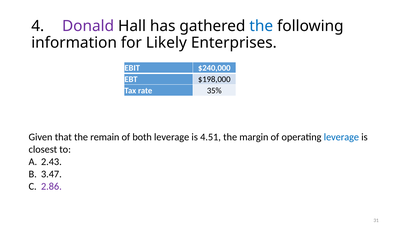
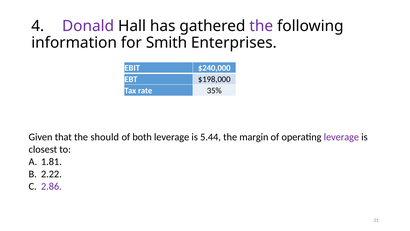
the colour: blue -> purple (261, 26)
Likely: Likely -> Smith (166, 43)
remain: remain -> should (105, 137)
4.51: 4.51 -> 5.44 (211, 137)
leverage colour: blue -> purple (341, 137)
2.43: 2.43 -> 1.81 (51, 162)
3.47: 3.47 -> 2.22 (51, 174)
